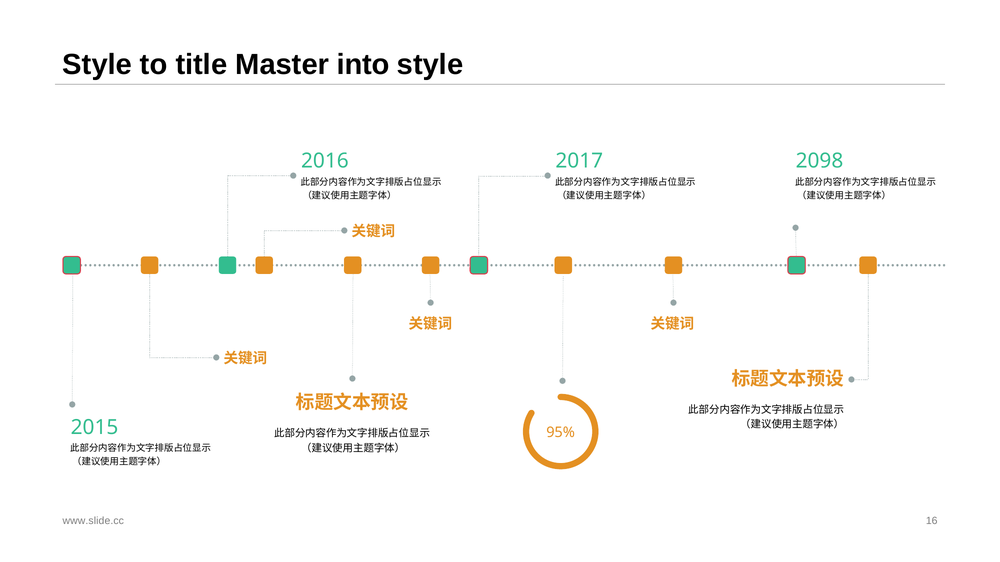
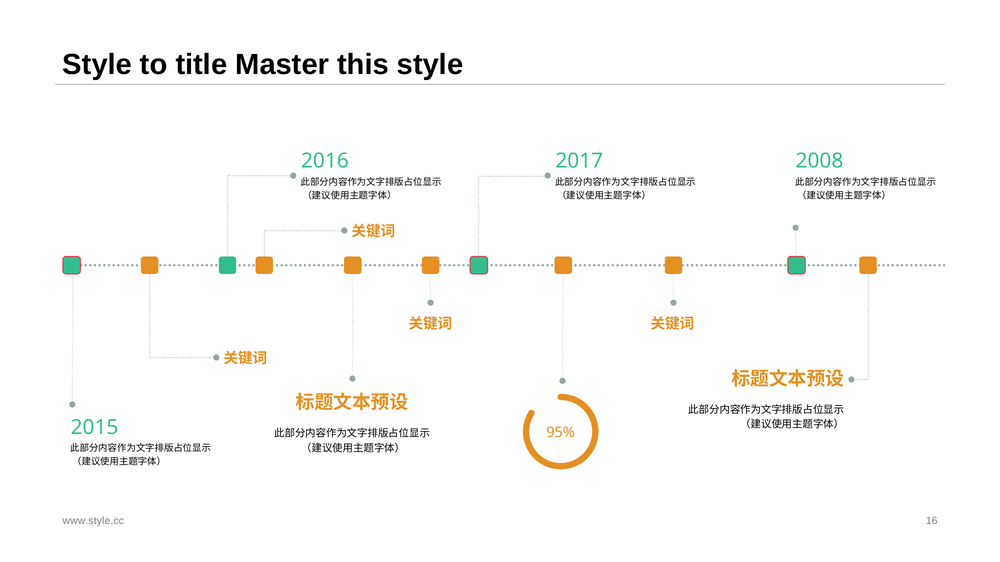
into: into -> this (363, 65)
2098: 2098 -> 2008 (819, 161)
www.slide.cc: www.slide.cc -> www.style.cc (93, 521)
